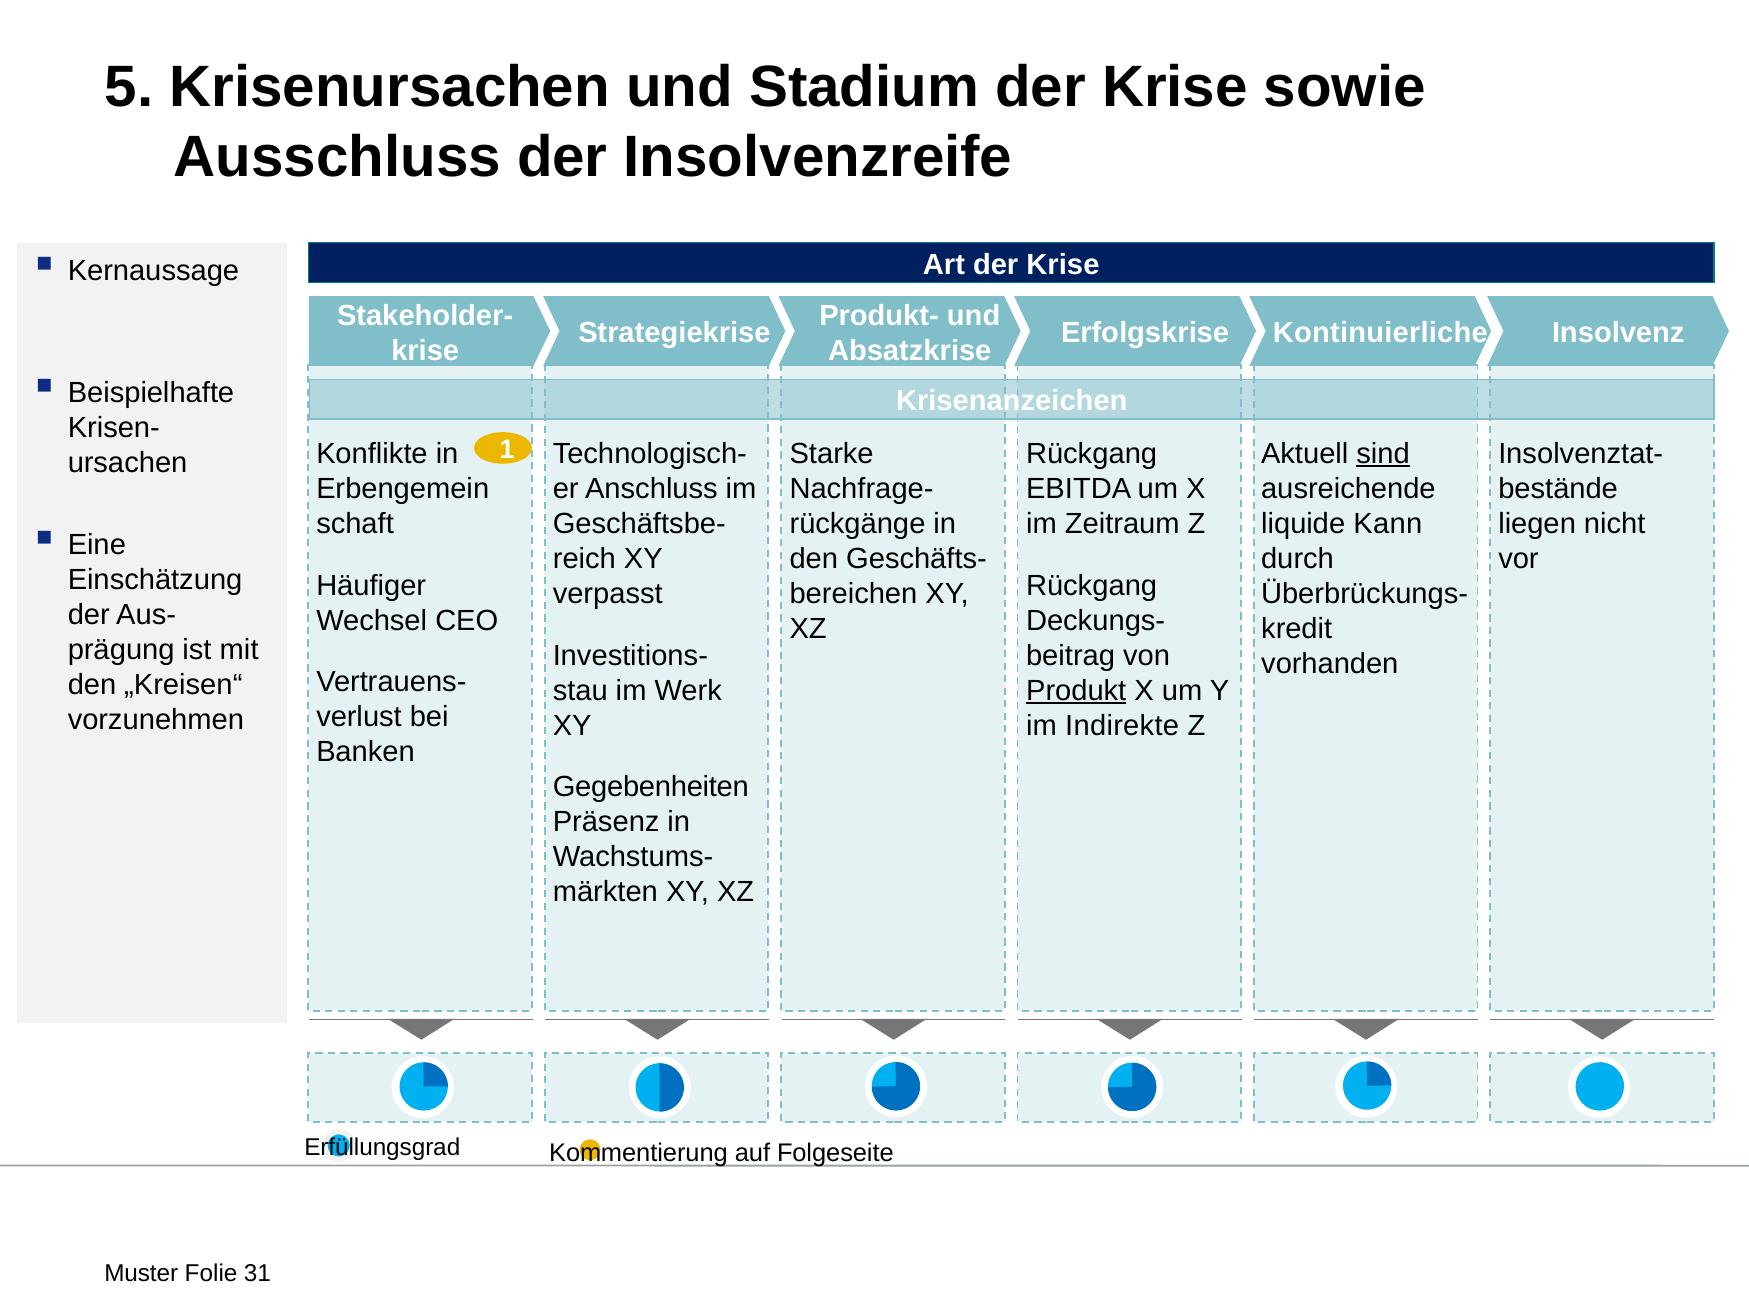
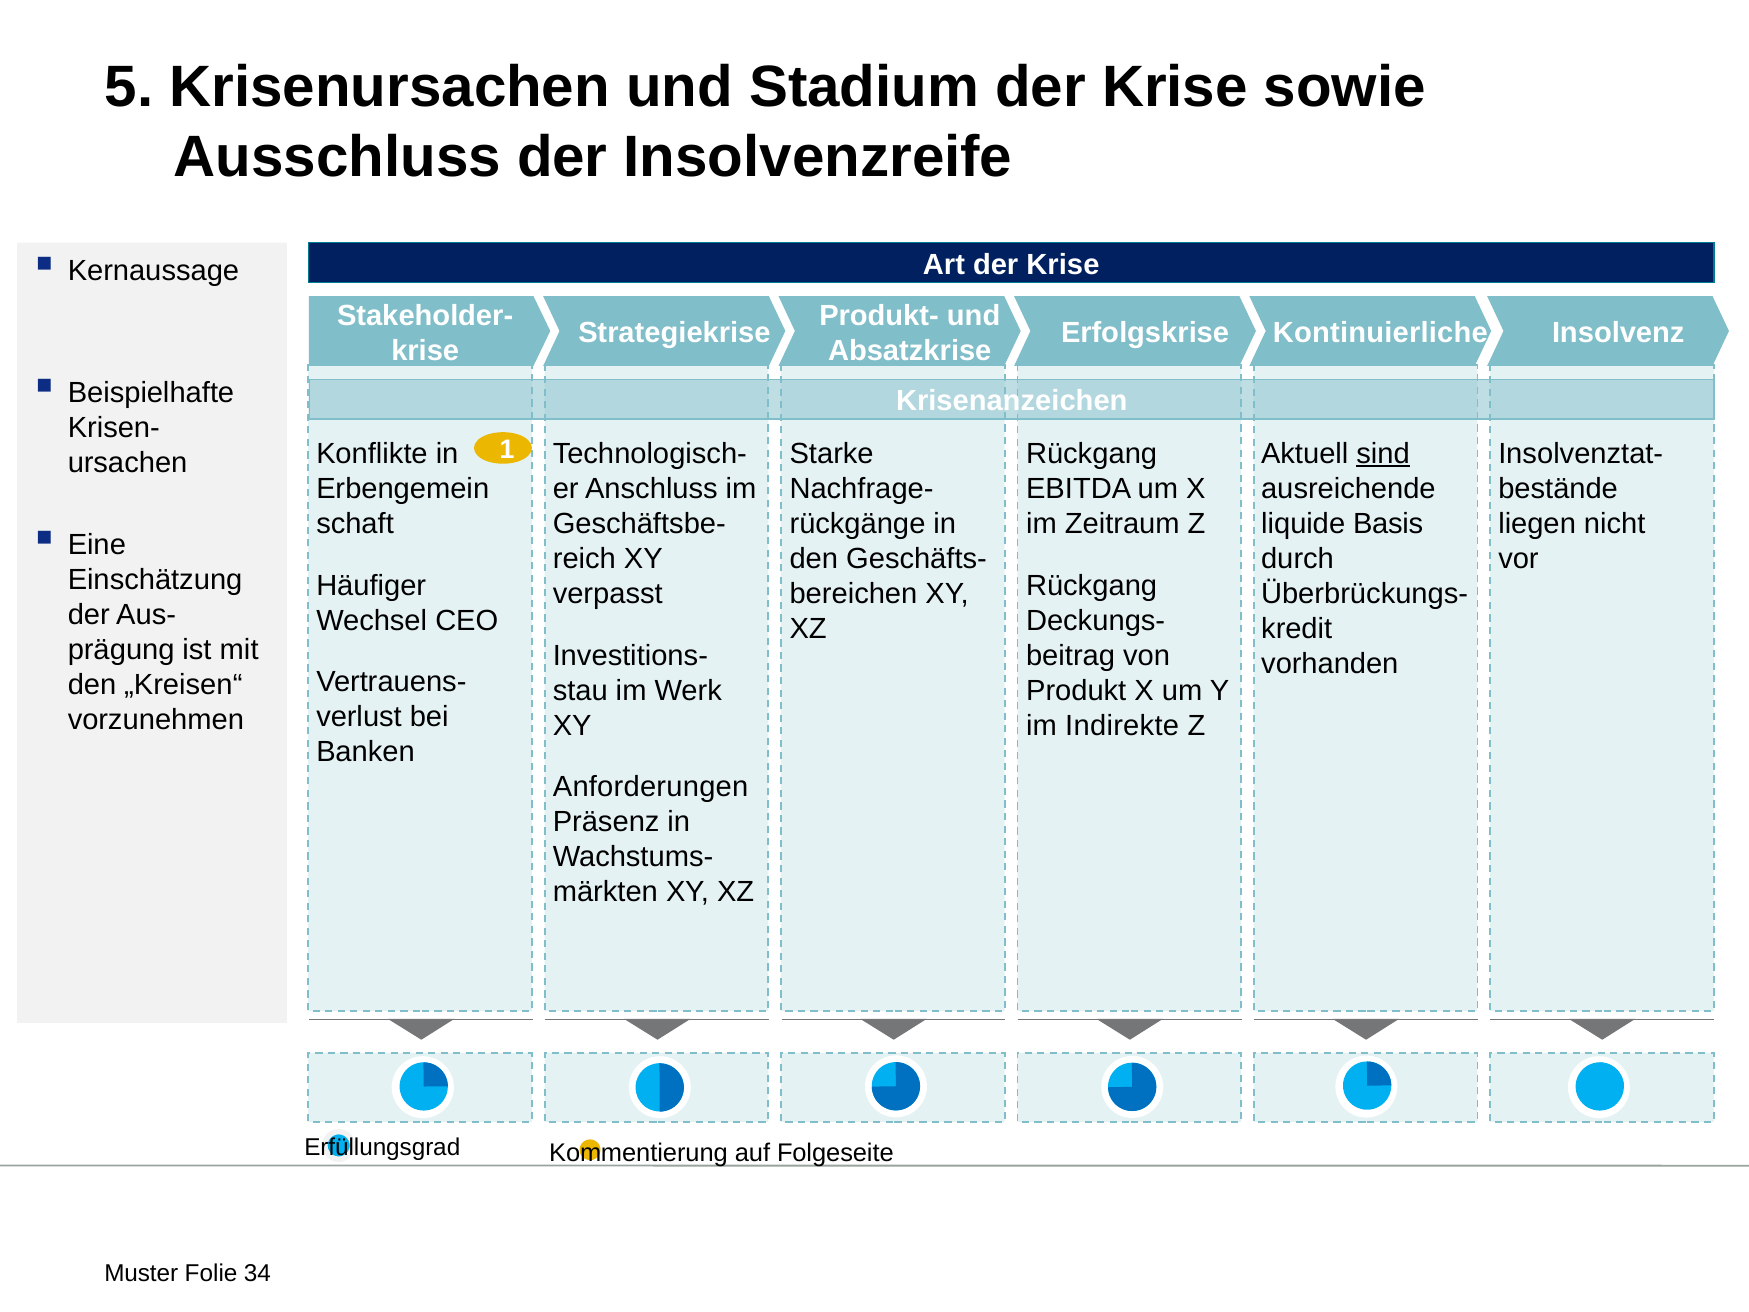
Kann: Kann -> Basis (1388, 524)
Produkt underline: present -> none (1076, 690)
Gegebenheiten: Gegebenheiten -> Anforderungen (651, 787)
31: 31 -> 34 (257, 1273)
